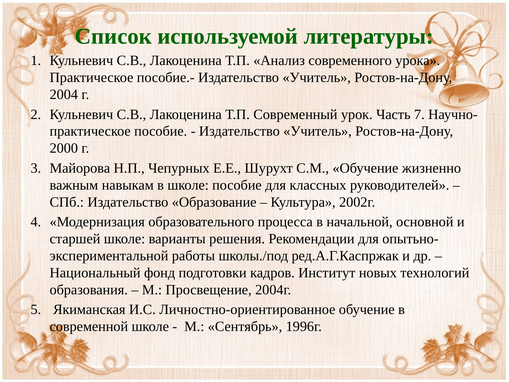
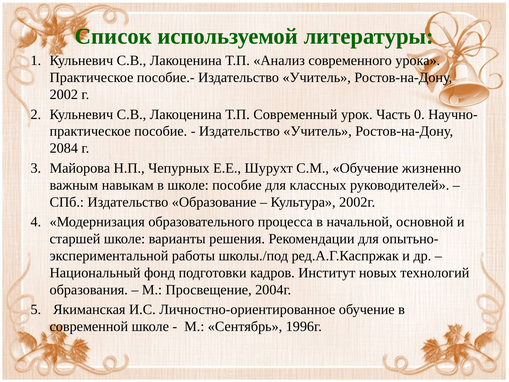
2004: 2004 -> 2002 (64, 94)
7: 7 -> 0 (419, 114)
2000: 2000 -> 2084 (64, 148)
